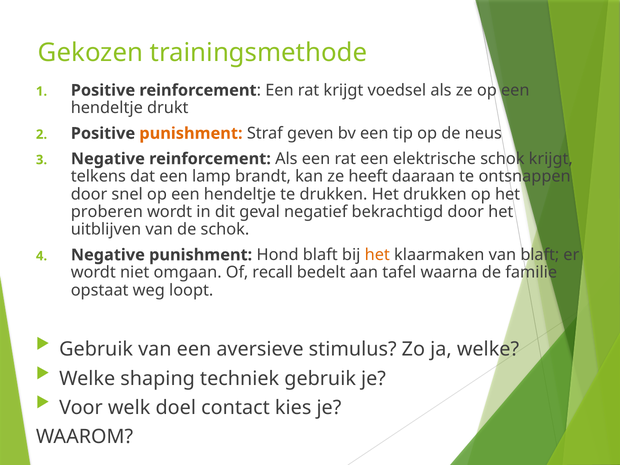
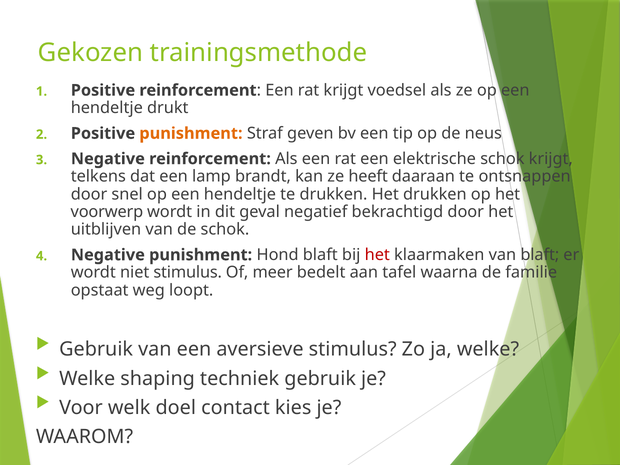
proberen: proberen -> voorwerp (107, 212)
het colour: orange -> red (377, 255)
niet omgaan: omgaan -> stimulus (188, 273)
recall: recall -> meer (273, 273)
